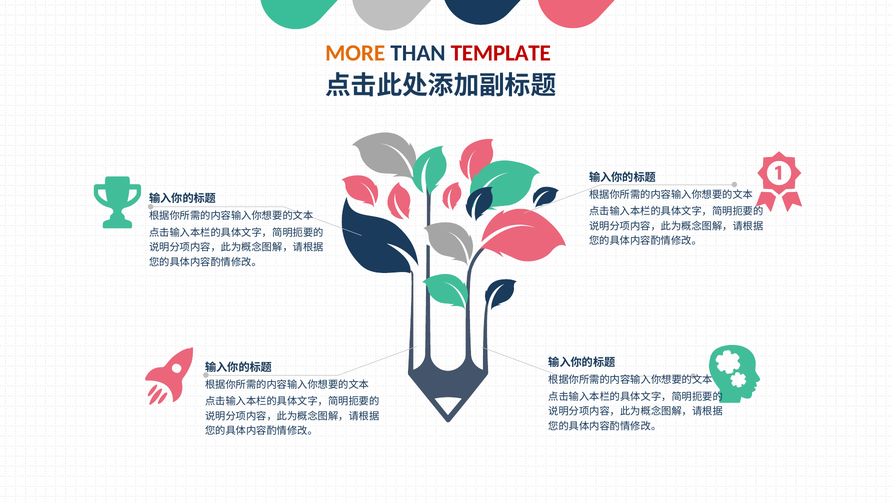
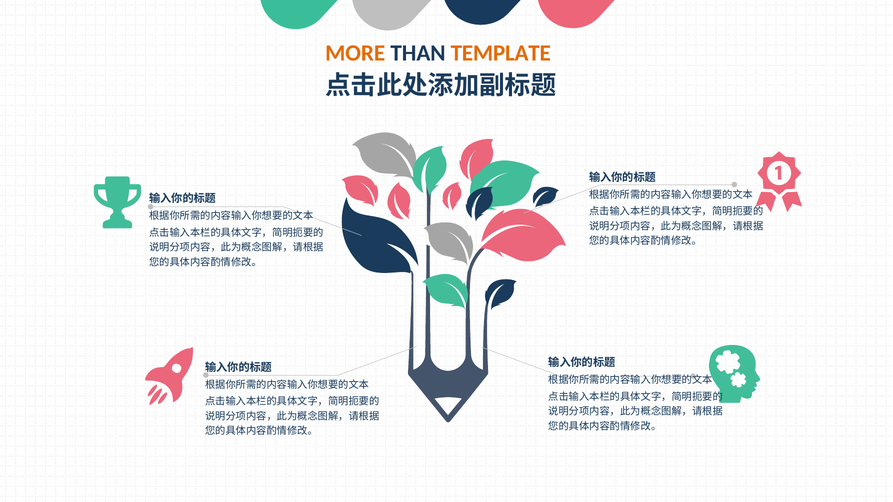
TEMPLATE colour: red -> orange (501, 53)
